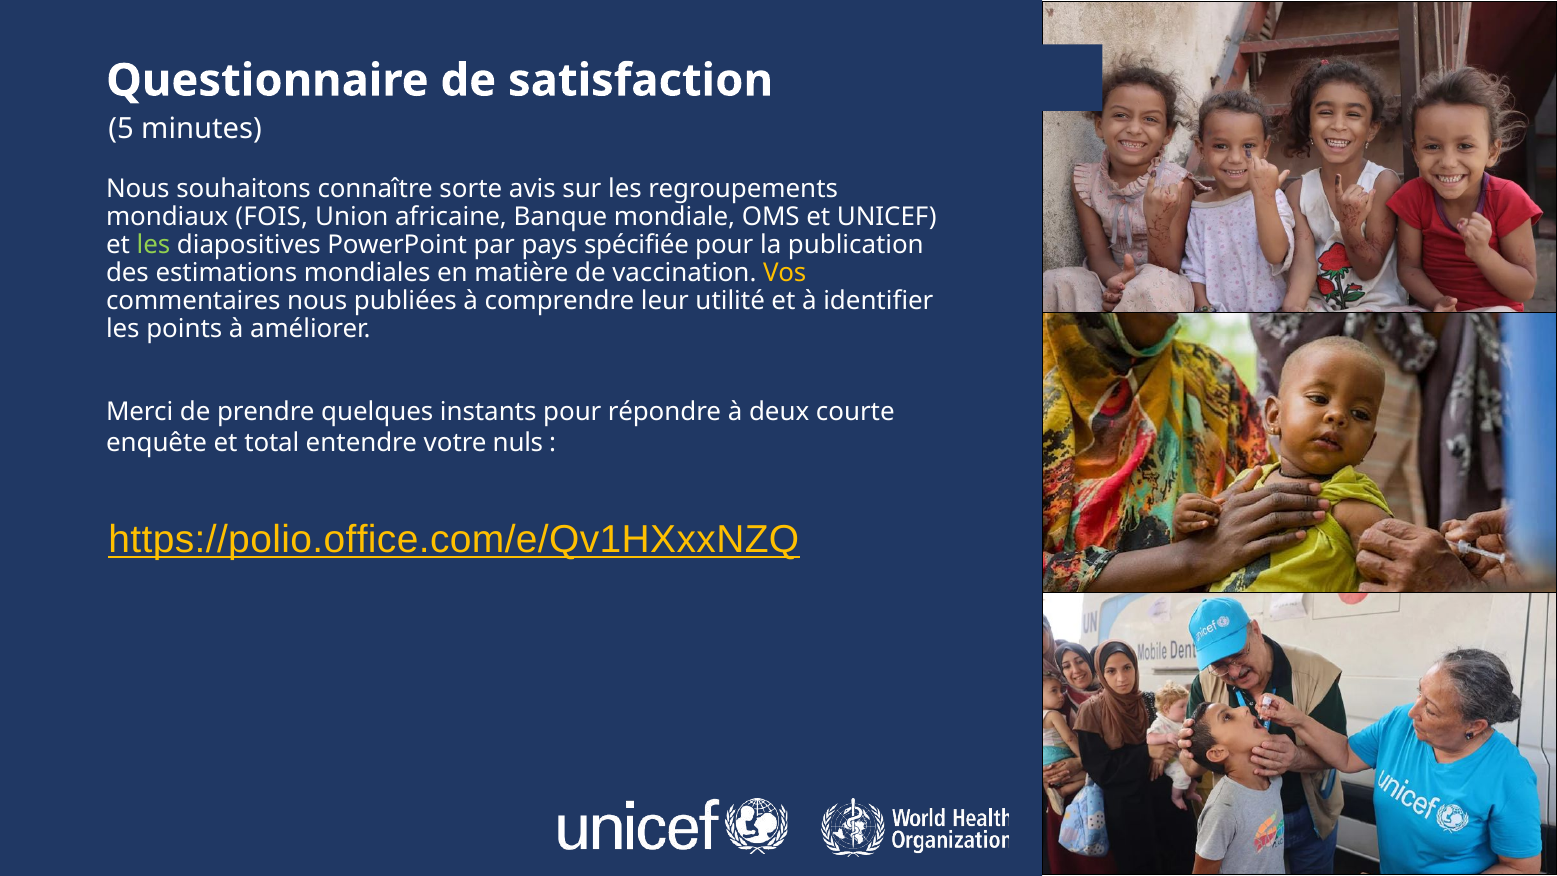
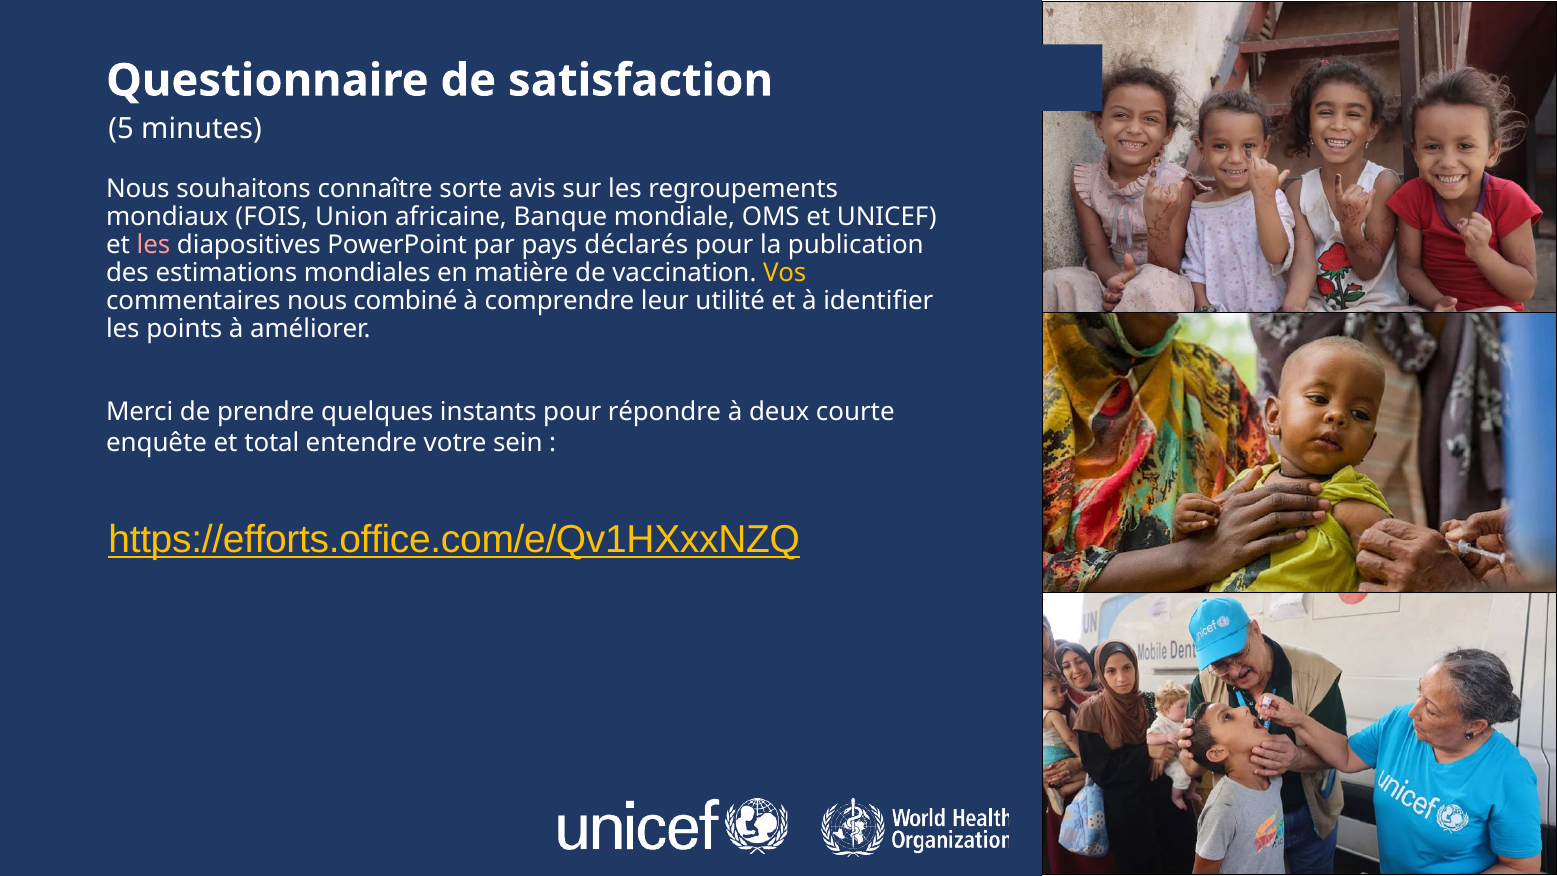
les colour: light green -> pink (153, 245)
spécifiée: spécifiée -> déclarés (636, 245)
publiées: publiées -> combiné (405, 301)
nuls: nuls -> sein (518, 443)
https://polio.office.com/e/Qv1HXxxNZQ: https://polio.office.com/e/Qv1HXxxNZQ -> https://efforts.office.com/e/Qv1HXxxNZQ (454, 540)
